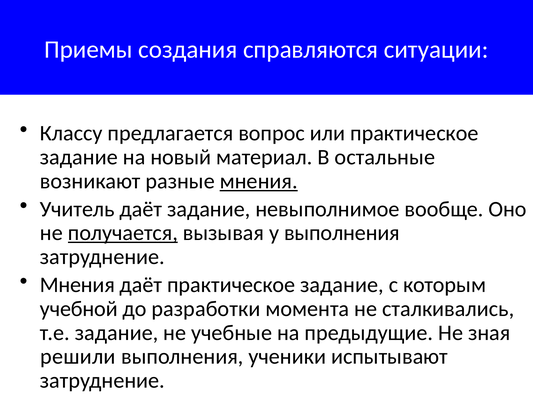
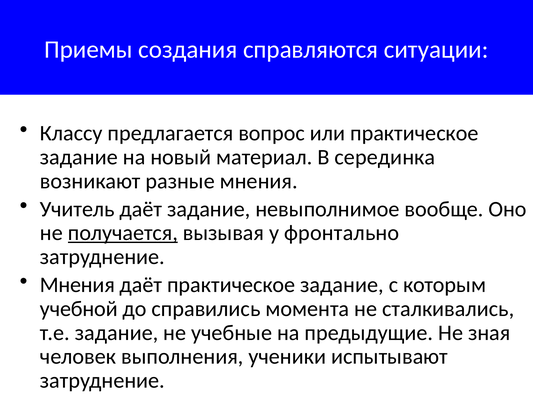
остальные: остальные -> серединка (385, 157)
мнения underline: present -> none (259, 181)
у выполнения: выполнения -> фронтально (342, 233)
разработки: разработки -> справились (206, 309)
решили: решили -> человек (78, 357)
